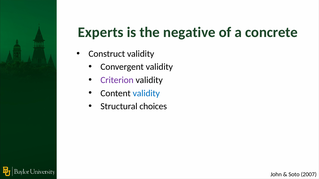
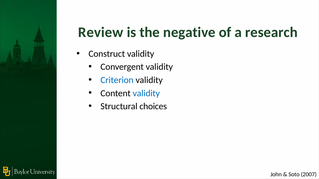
Experts: Experts -> Review (101, 32)
concrete: concrete -> research (271, 32)
Criterion colour: purple -> blue (117, 80)
